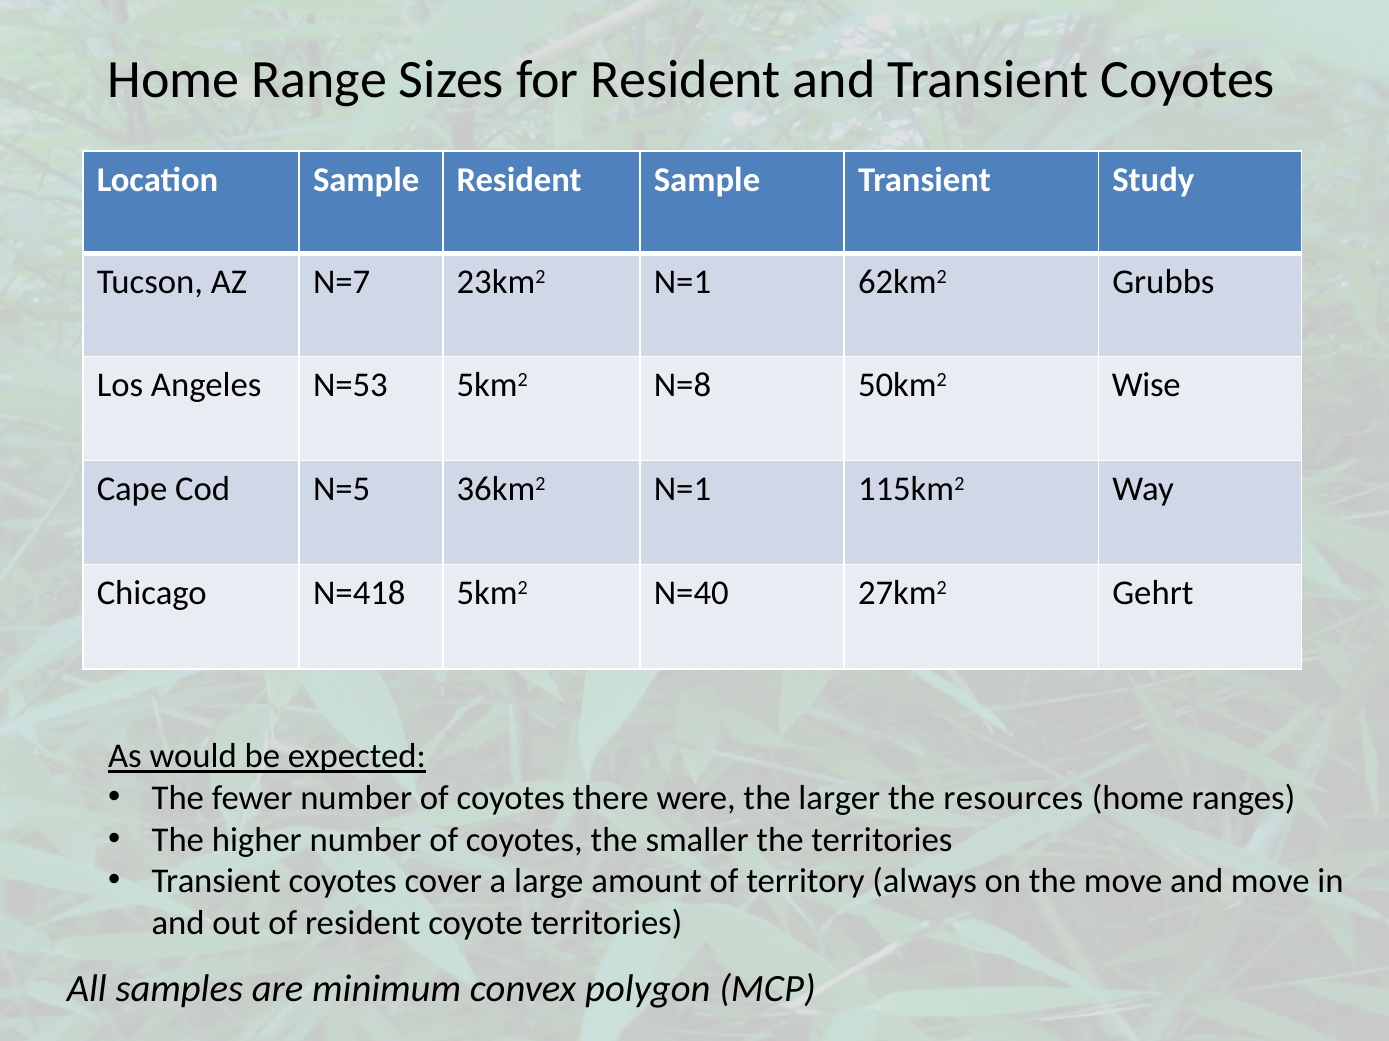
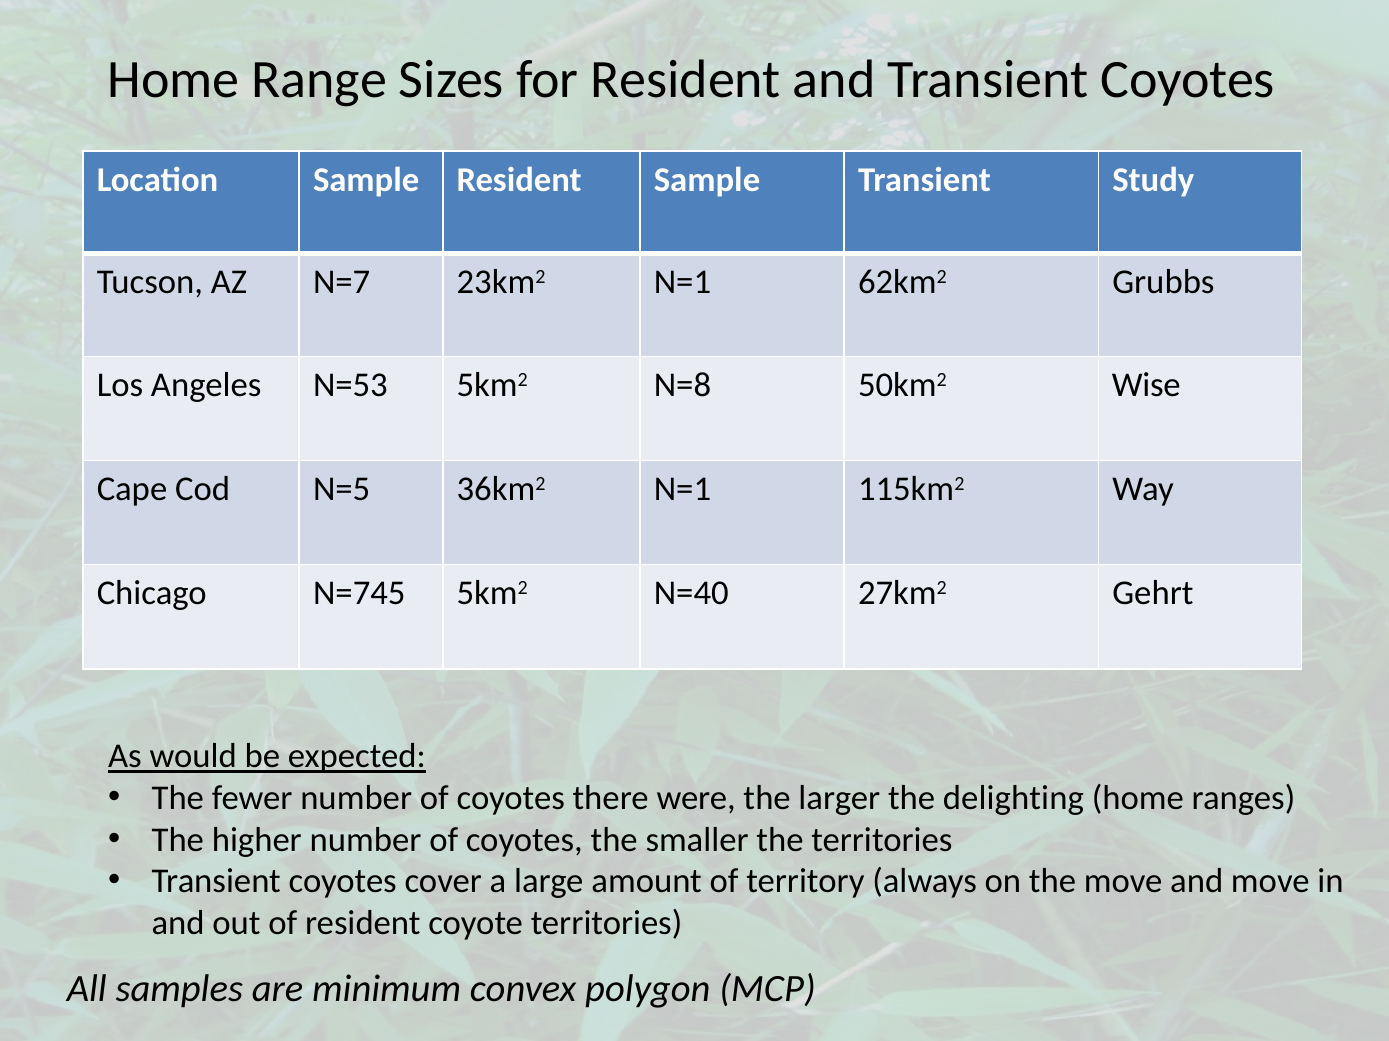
N=418: N=418 -> N=745 (359, 594)
resources: resources -> delighting (1013, 799)
